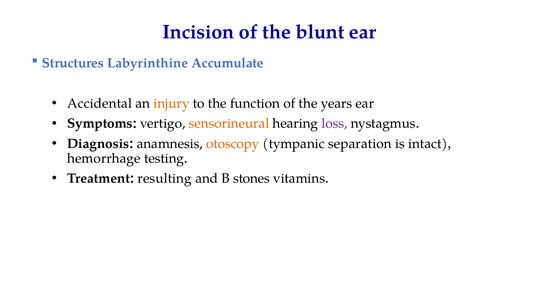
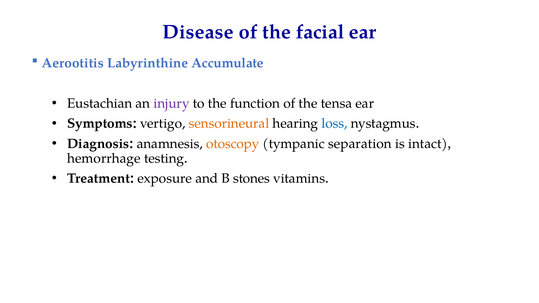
Incision: Incision -> Disease (198, 32)
blunt: blunt -> facial (320, 32)
Structures: Structures -> Aerootitis (73, 63)
Accidental: Accidental -> Eustachian (100, 103)
injury colour: orange -> purple (172, 103)
years: years -> tensa (337, 103)
loss colour: purple -> blue (335, 124)
resulting: resulting -> exposure (165, 178)
